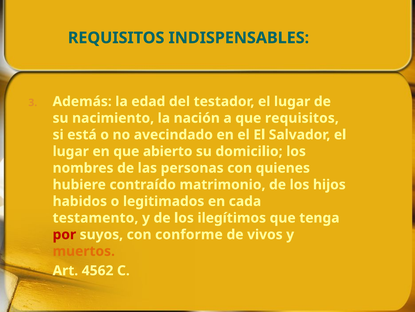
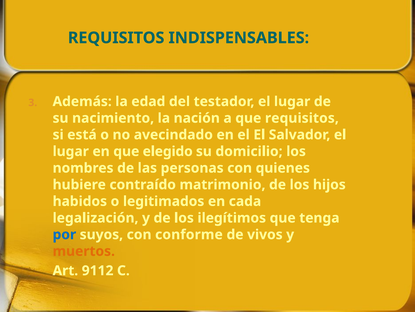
abierto: abierto -> elegido (168, 151)
testamento: testamento -> legalización (96, 217)
por colour: red -> blue (64, 234)
4562: 4562 -> 9112 (98, 270)
